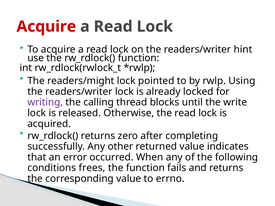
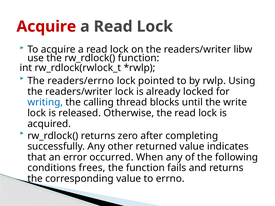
hint: hint -> libw (243, 49)
readers/might: readers/might -> readers/errno (81, 81)
writing colour: purple -> blue (45, 102)
